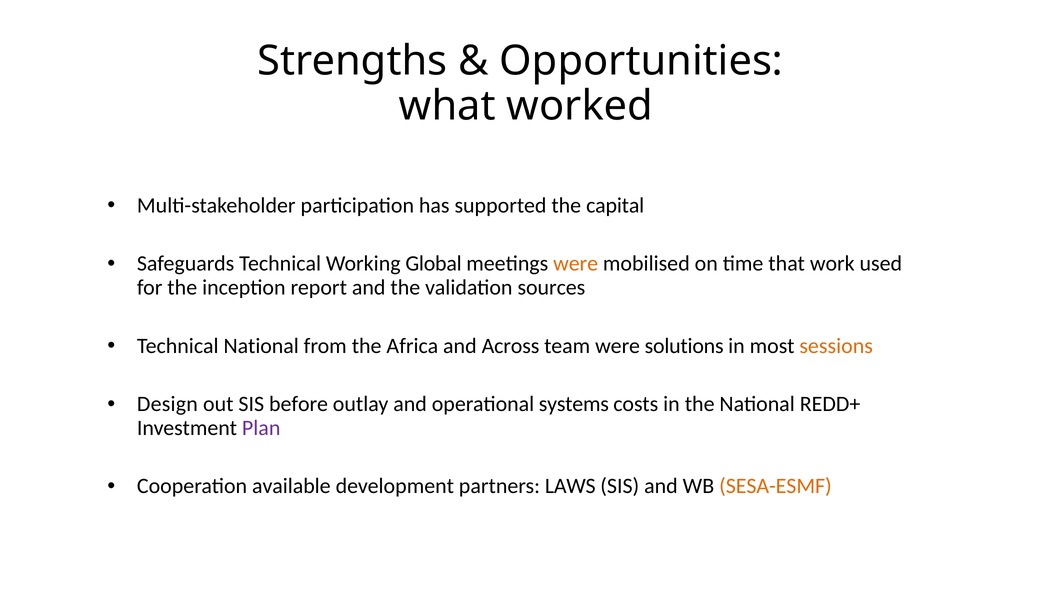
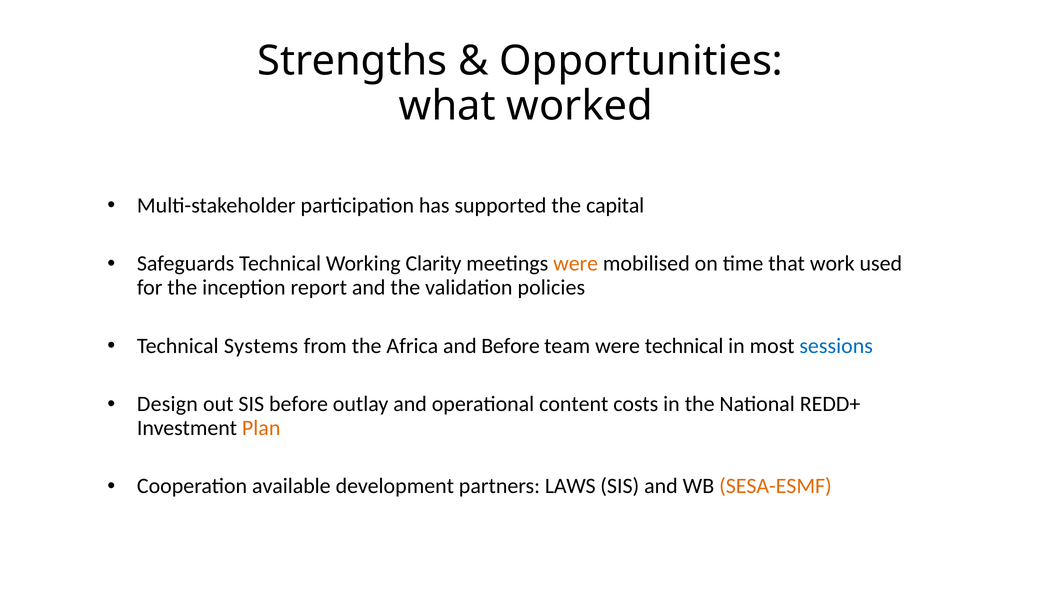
Global: Global -> Clarity (434, 264)
sources: sources -> policies (551, 287)
Technical National: National -> Systems (261, 346)
and Across: Across -> Before (511, 346)
were solutions: solutions -> technical (684, 346)
sessions colour: orange -> blue (836, 346)
systems: systems -> content (574, 404)
Plan colour: purple -> orange (261, 428)
